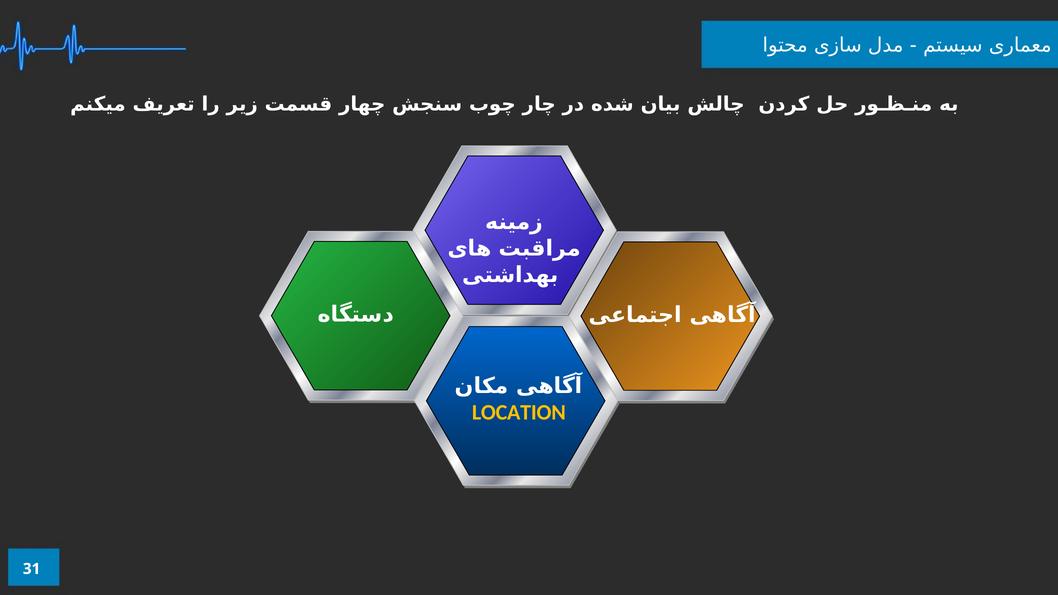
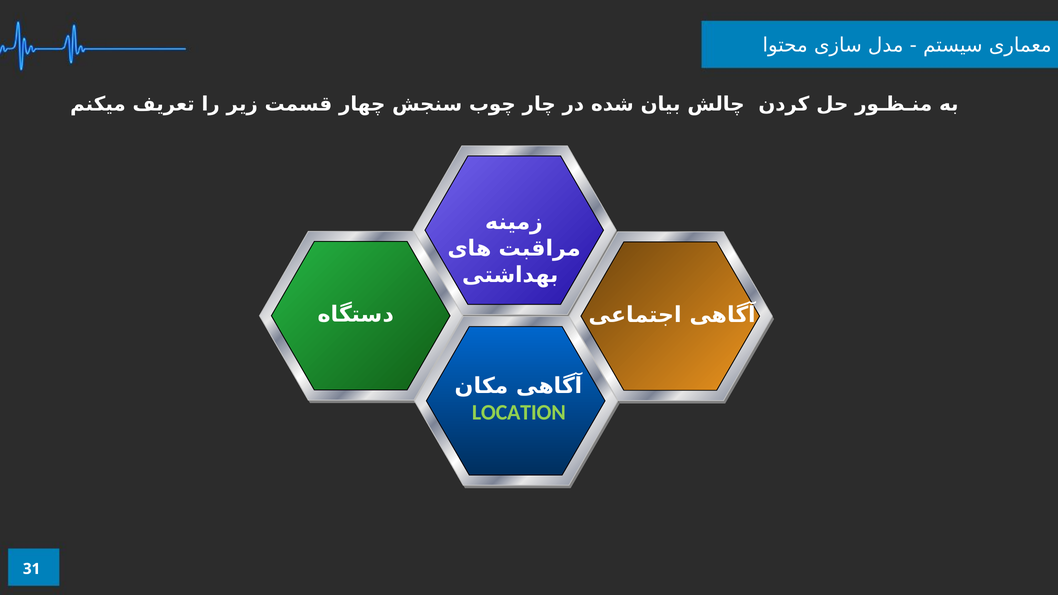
LOCATION colour: yellow -> light green (519, 413)
